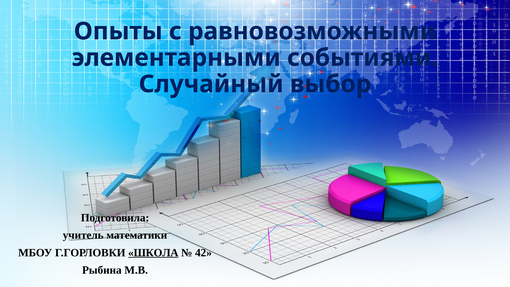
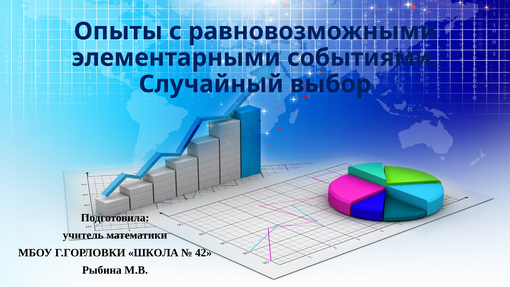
ШКОЛА underline: present -> none (153, 253)
